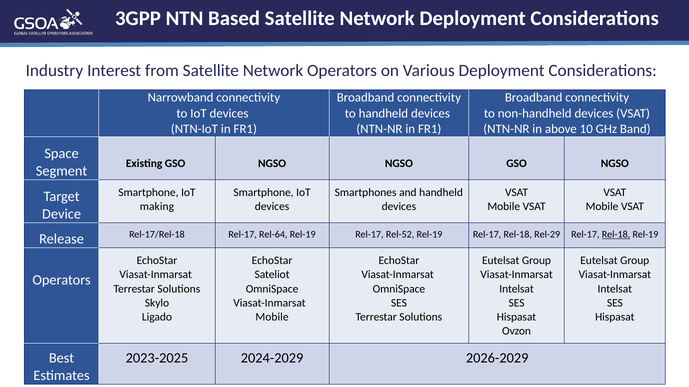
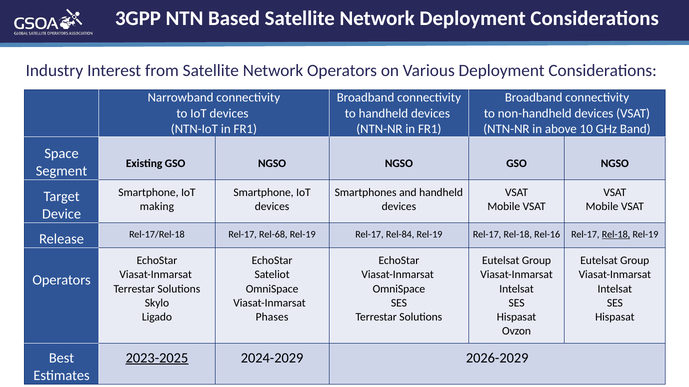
Rel-64: Rel-64 -> Rel-68 (273, 235)
Rel-52: Rel-52 -> Rel-84 (400, 235)
Rel-29: Rel-29 -> Rel-16 (547, 235)
Mobile: Mobile -> Phases (272, 317)
2023-2025 underline: none -> present (157, 358)
